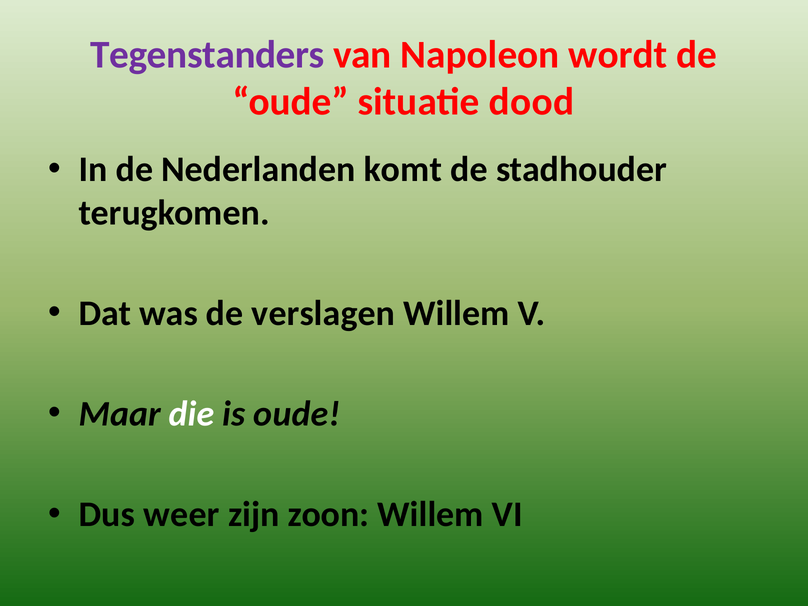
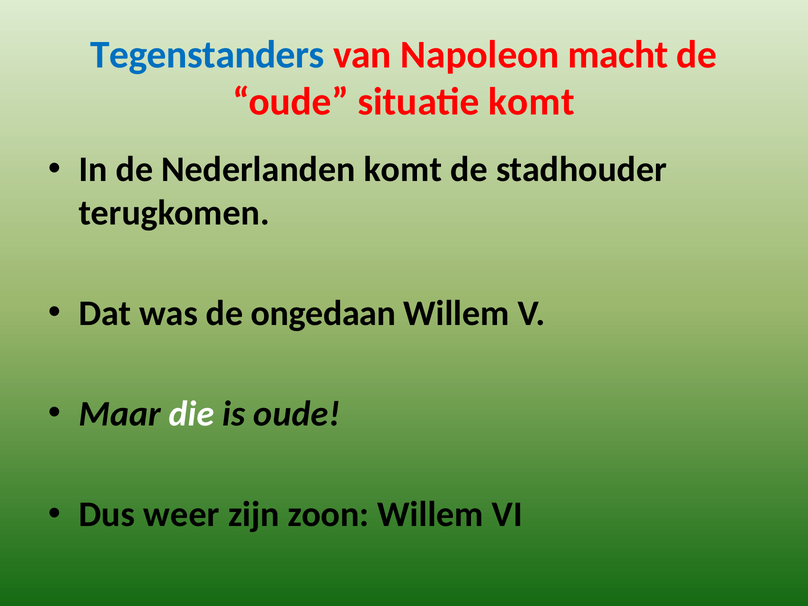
Tegenstanders colour: purple -> blue (207, 55)
wordt: wordt -> macht (618, 55)
situatie dood: dood -> komt (531, 102)
verslagen: verslagen -> ongedaan (323, 313)
